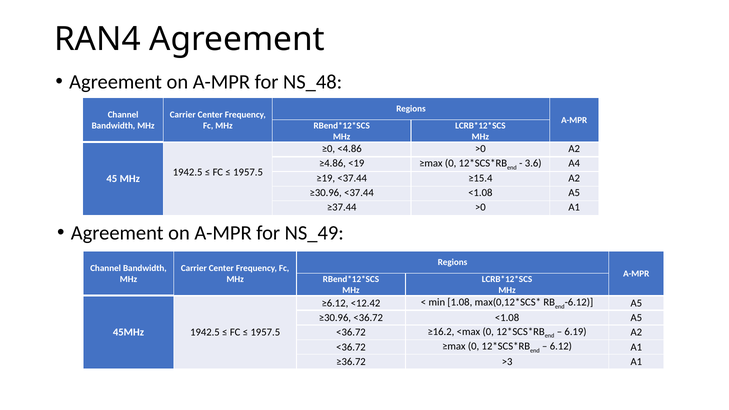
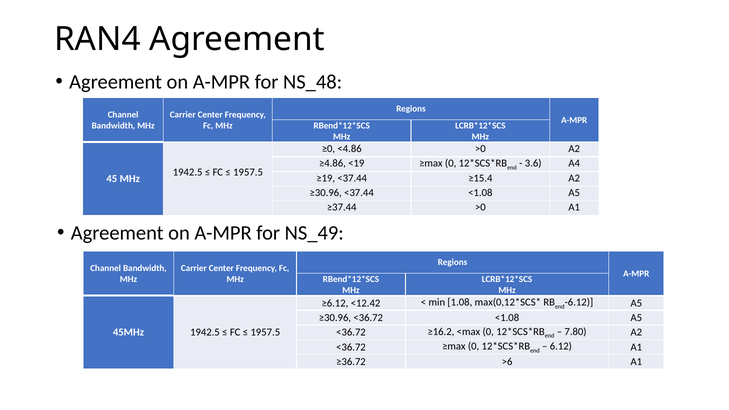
6.19: 6.19 -> 7.80 (576, 332)
>3: >3 -> >6 (507, 362)
